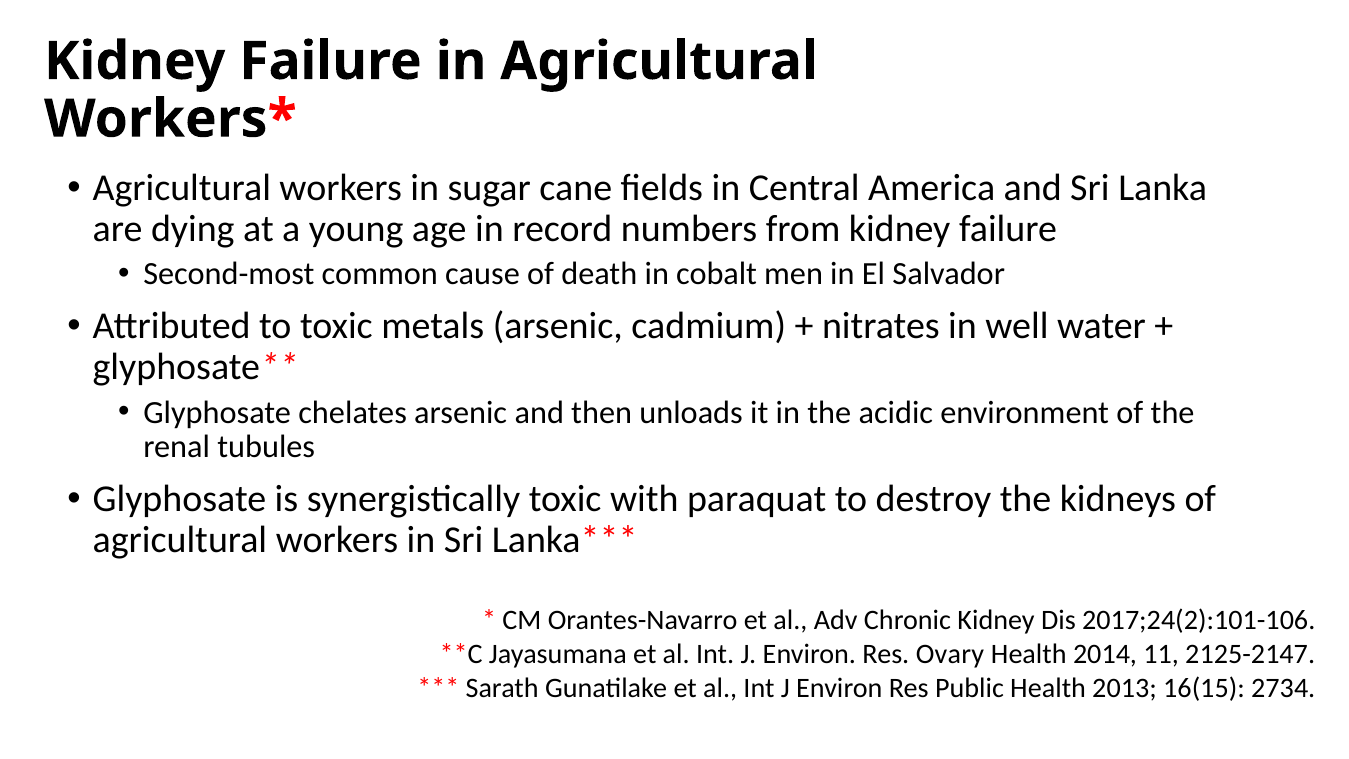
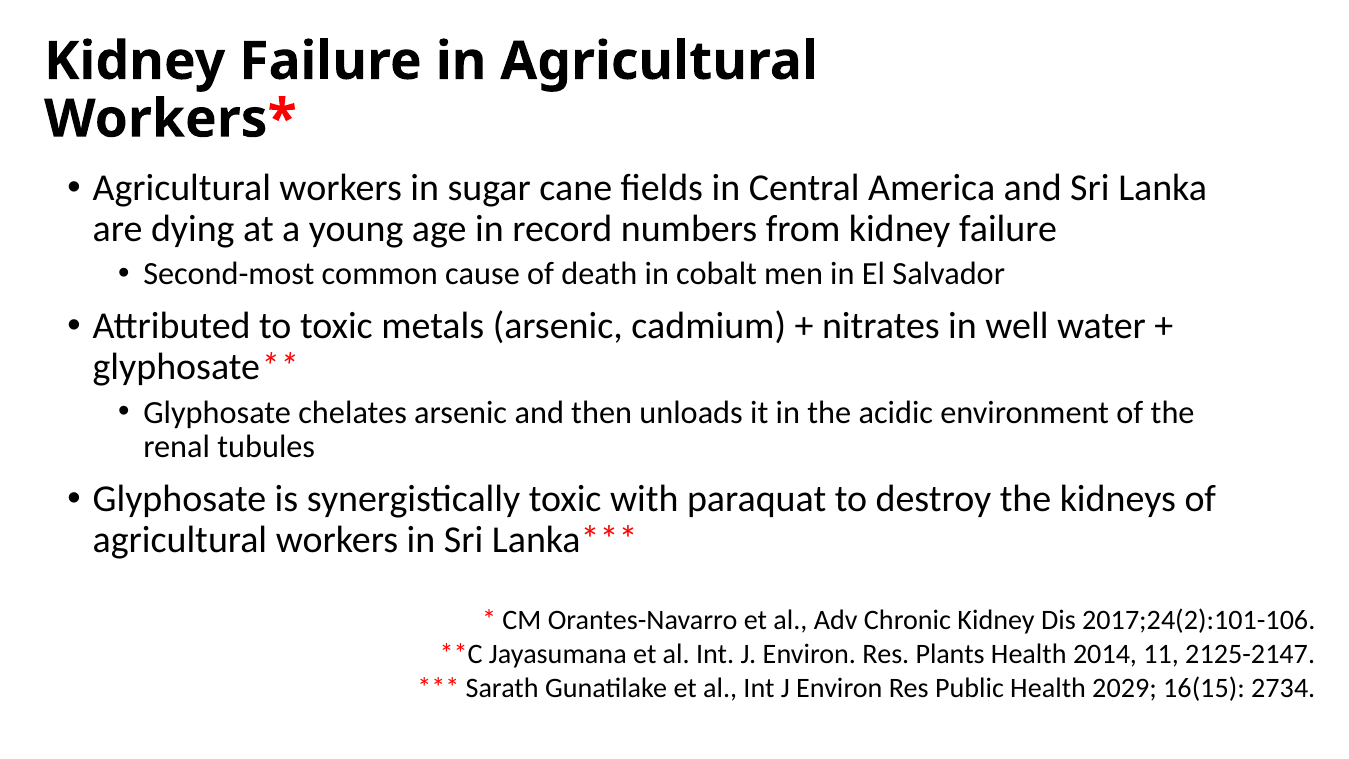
Ovary: Ovary -> Plants (950, 654)
2013: 2013 -> 2029 (1125, 688)
